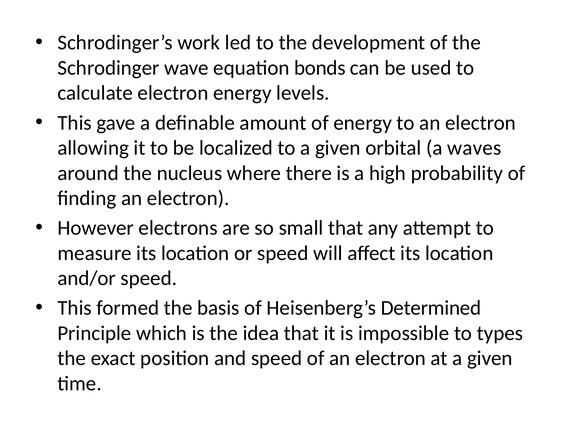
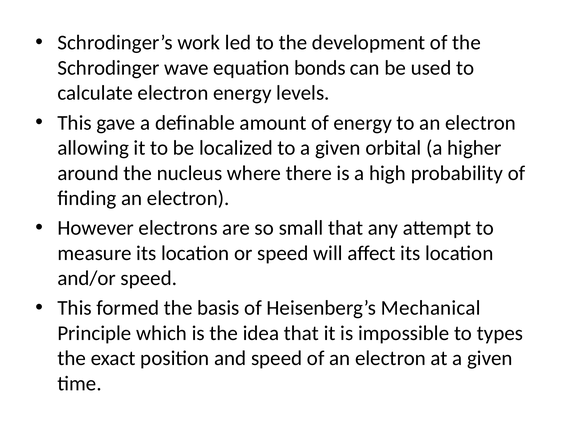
waves: waves -> higher (474, 148)
Determined: Determined -> Mechanical (431, 308)
